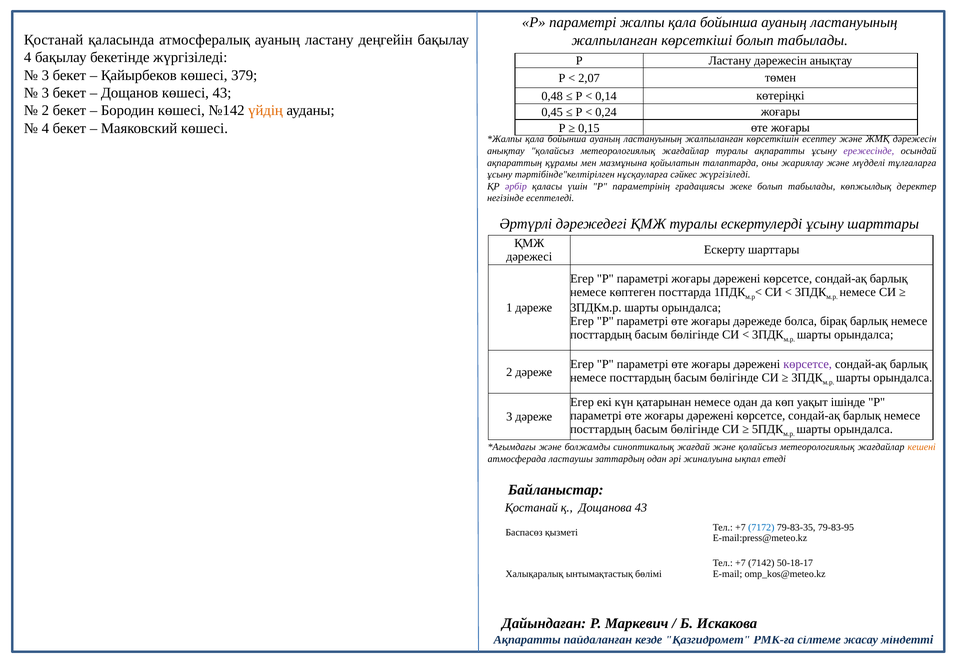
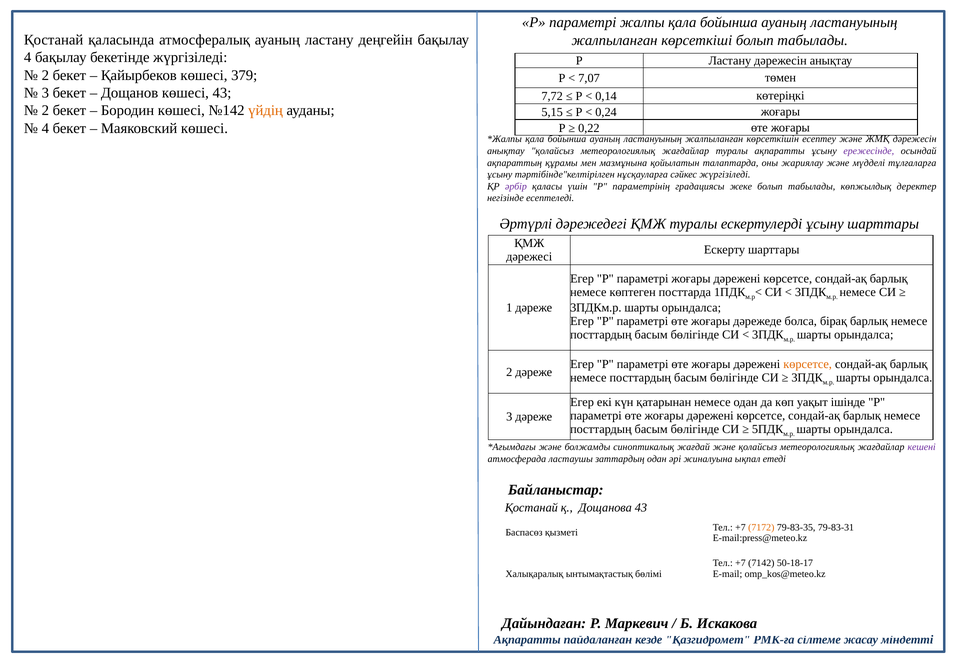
3: 3 -> 2 (45, 75)
2,07: 2,07 -> 7,07 (589, 78)
0,48: 0,48 -> 7,72 (552, 96)
0,45: 0,45 -> 5,15 (552, 112)
0,15: 0,15 -> 0,22 (589, 128)
көрсетсе colour: purple -> orange (808, 364)
кешені colour: orange -> purple (922, 447)
7172 colour: blue -> orange (761, 527)
79-83-95: 79-83-95 -> 79-83-31 (836, 527)
